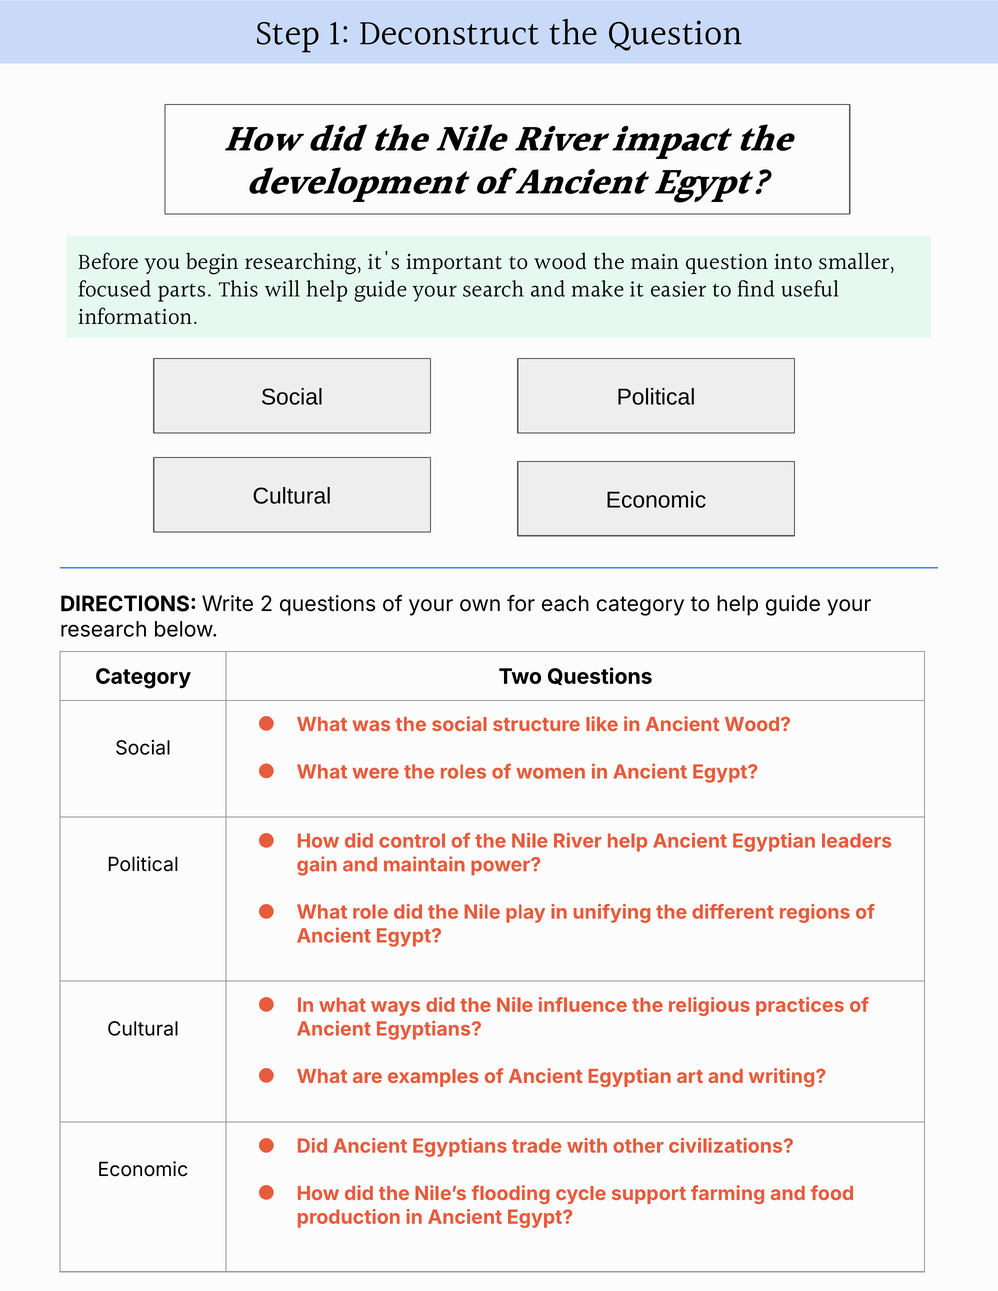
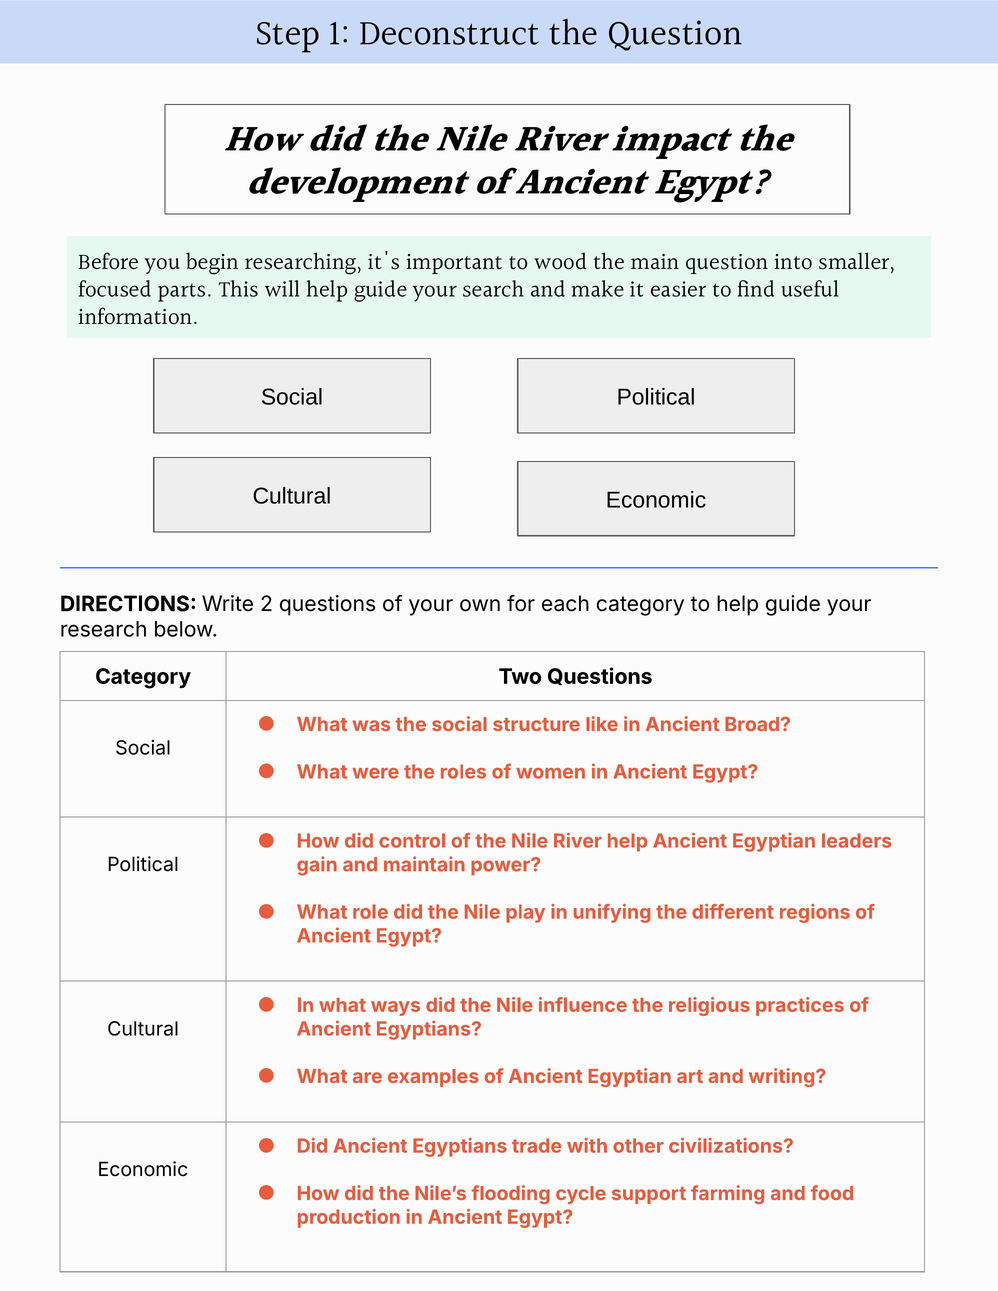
Ancient Wood: Wood -> Broad (758, 725)
